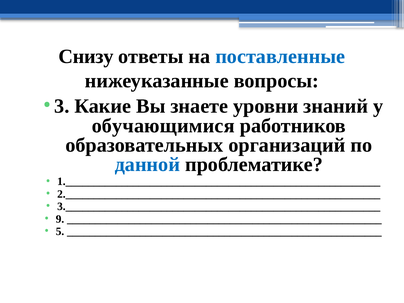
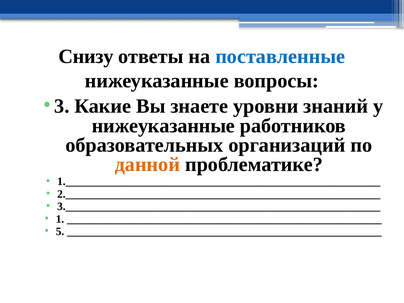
обучающимися: обучающимися -> нижеуказанные (163, 126)
данной colour: blue -> orange (147, 164)
9: 9 -> 1 (60, 219)
